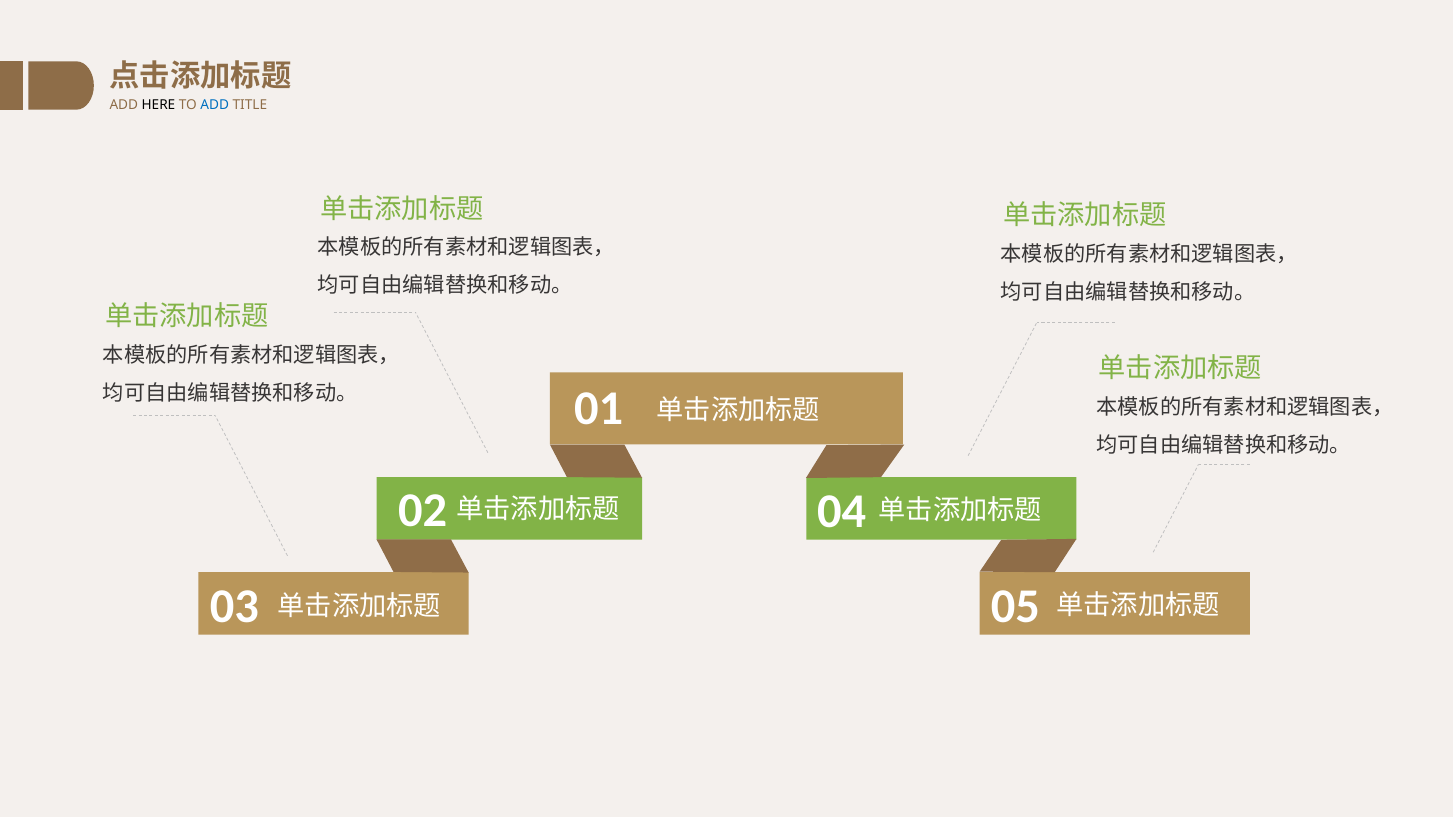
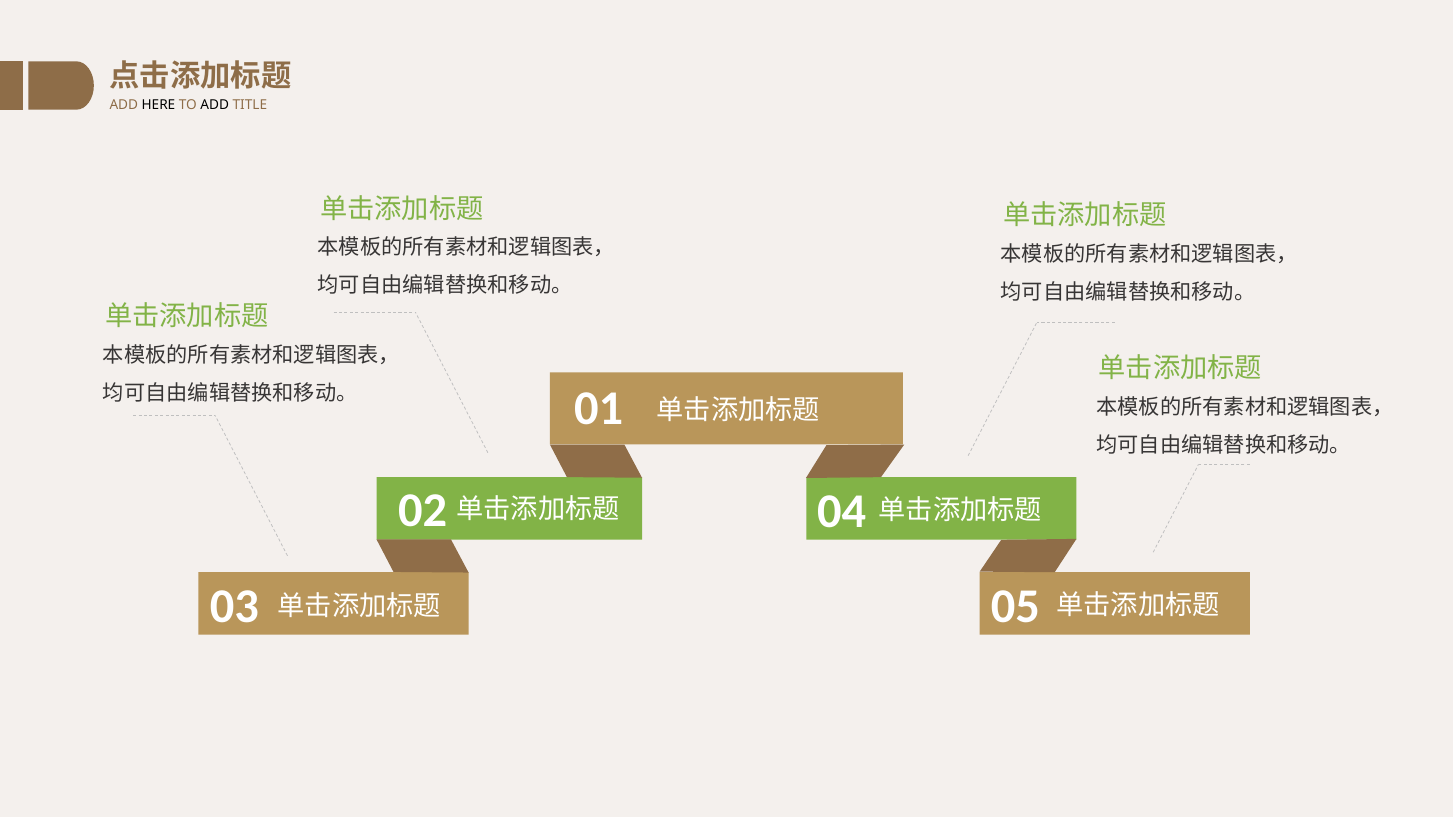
ADD colour: blue -> black (215, 106)
